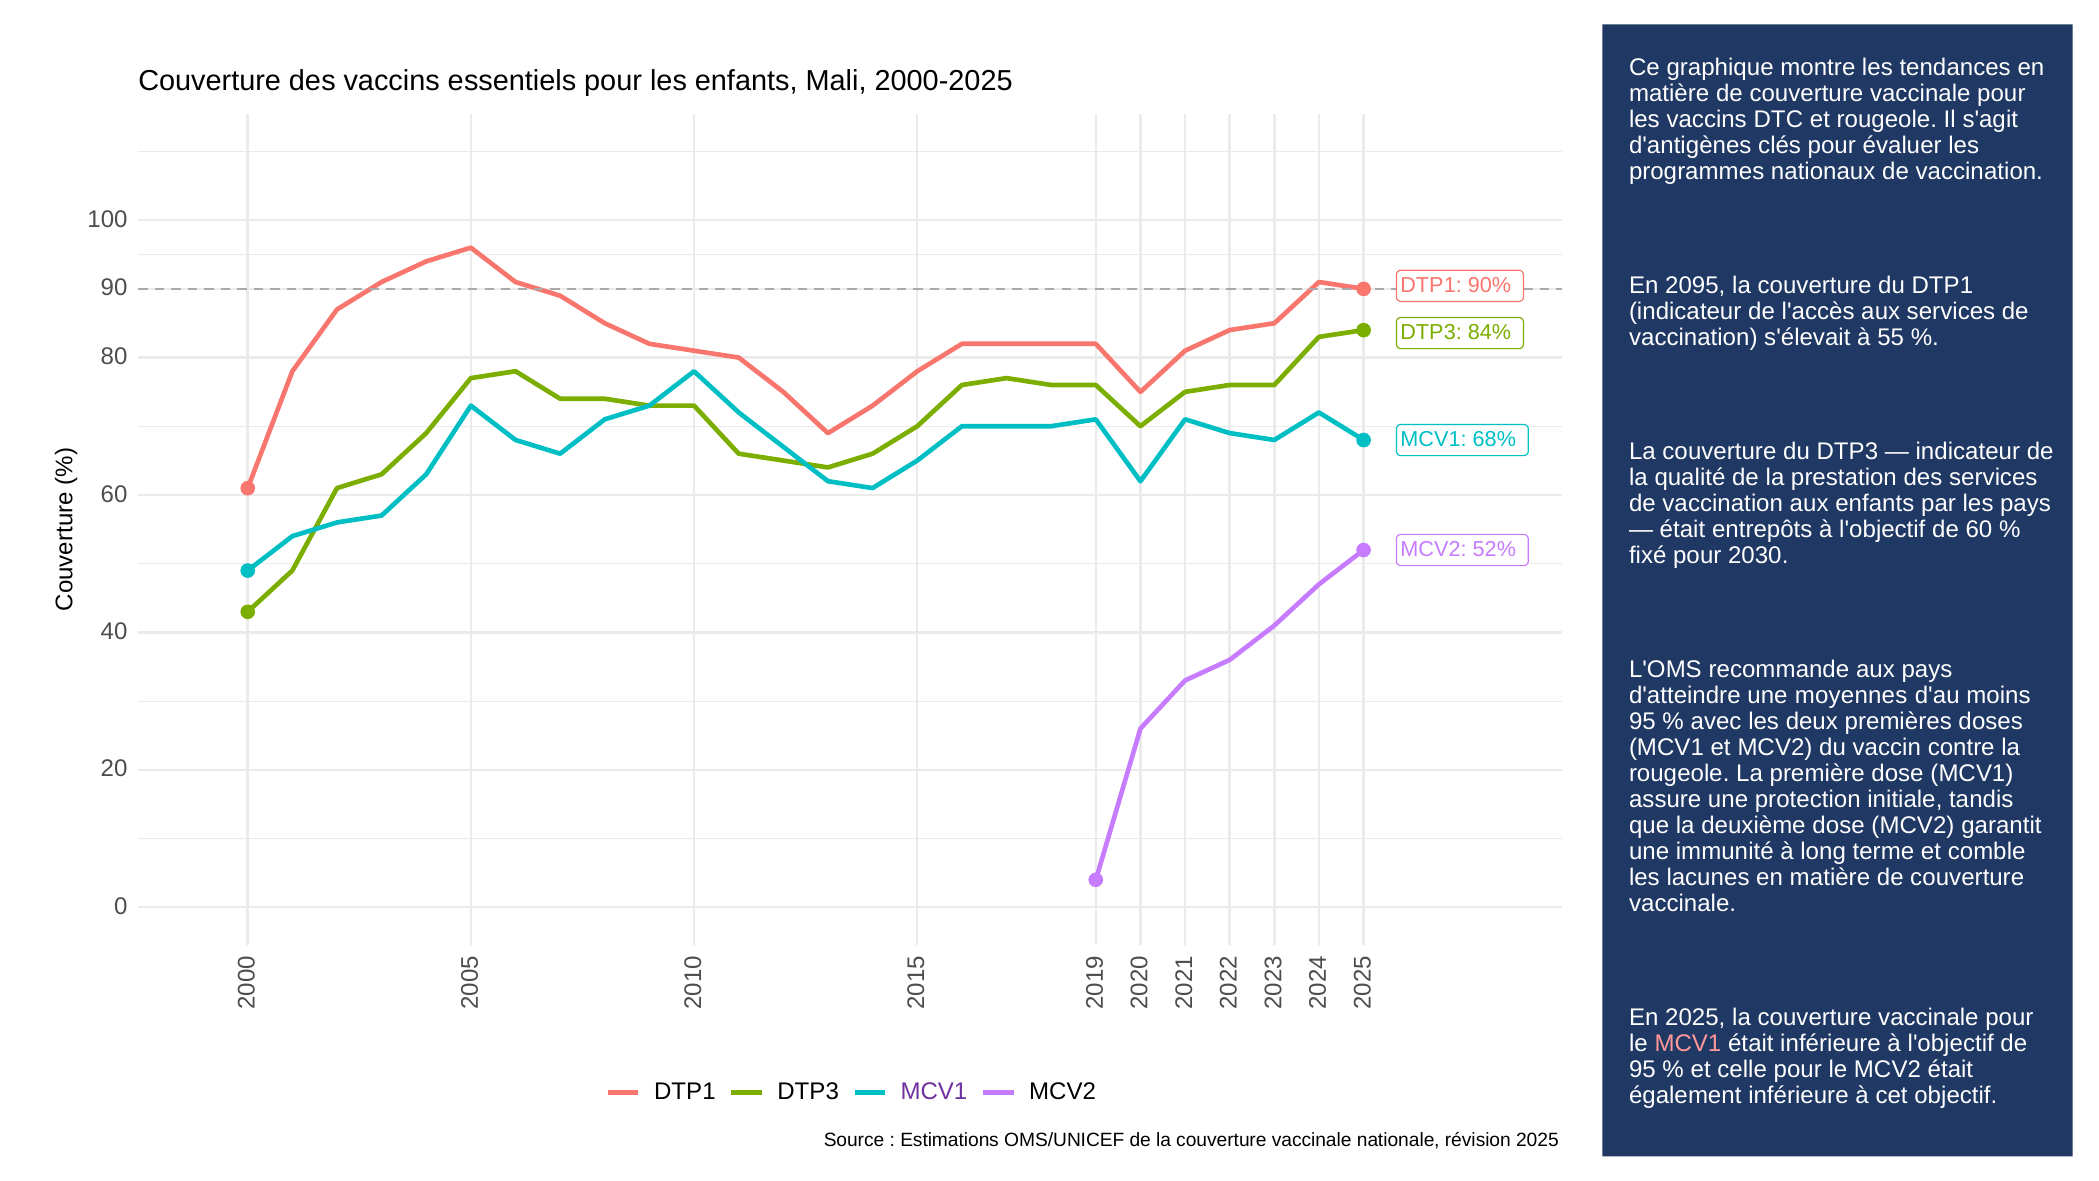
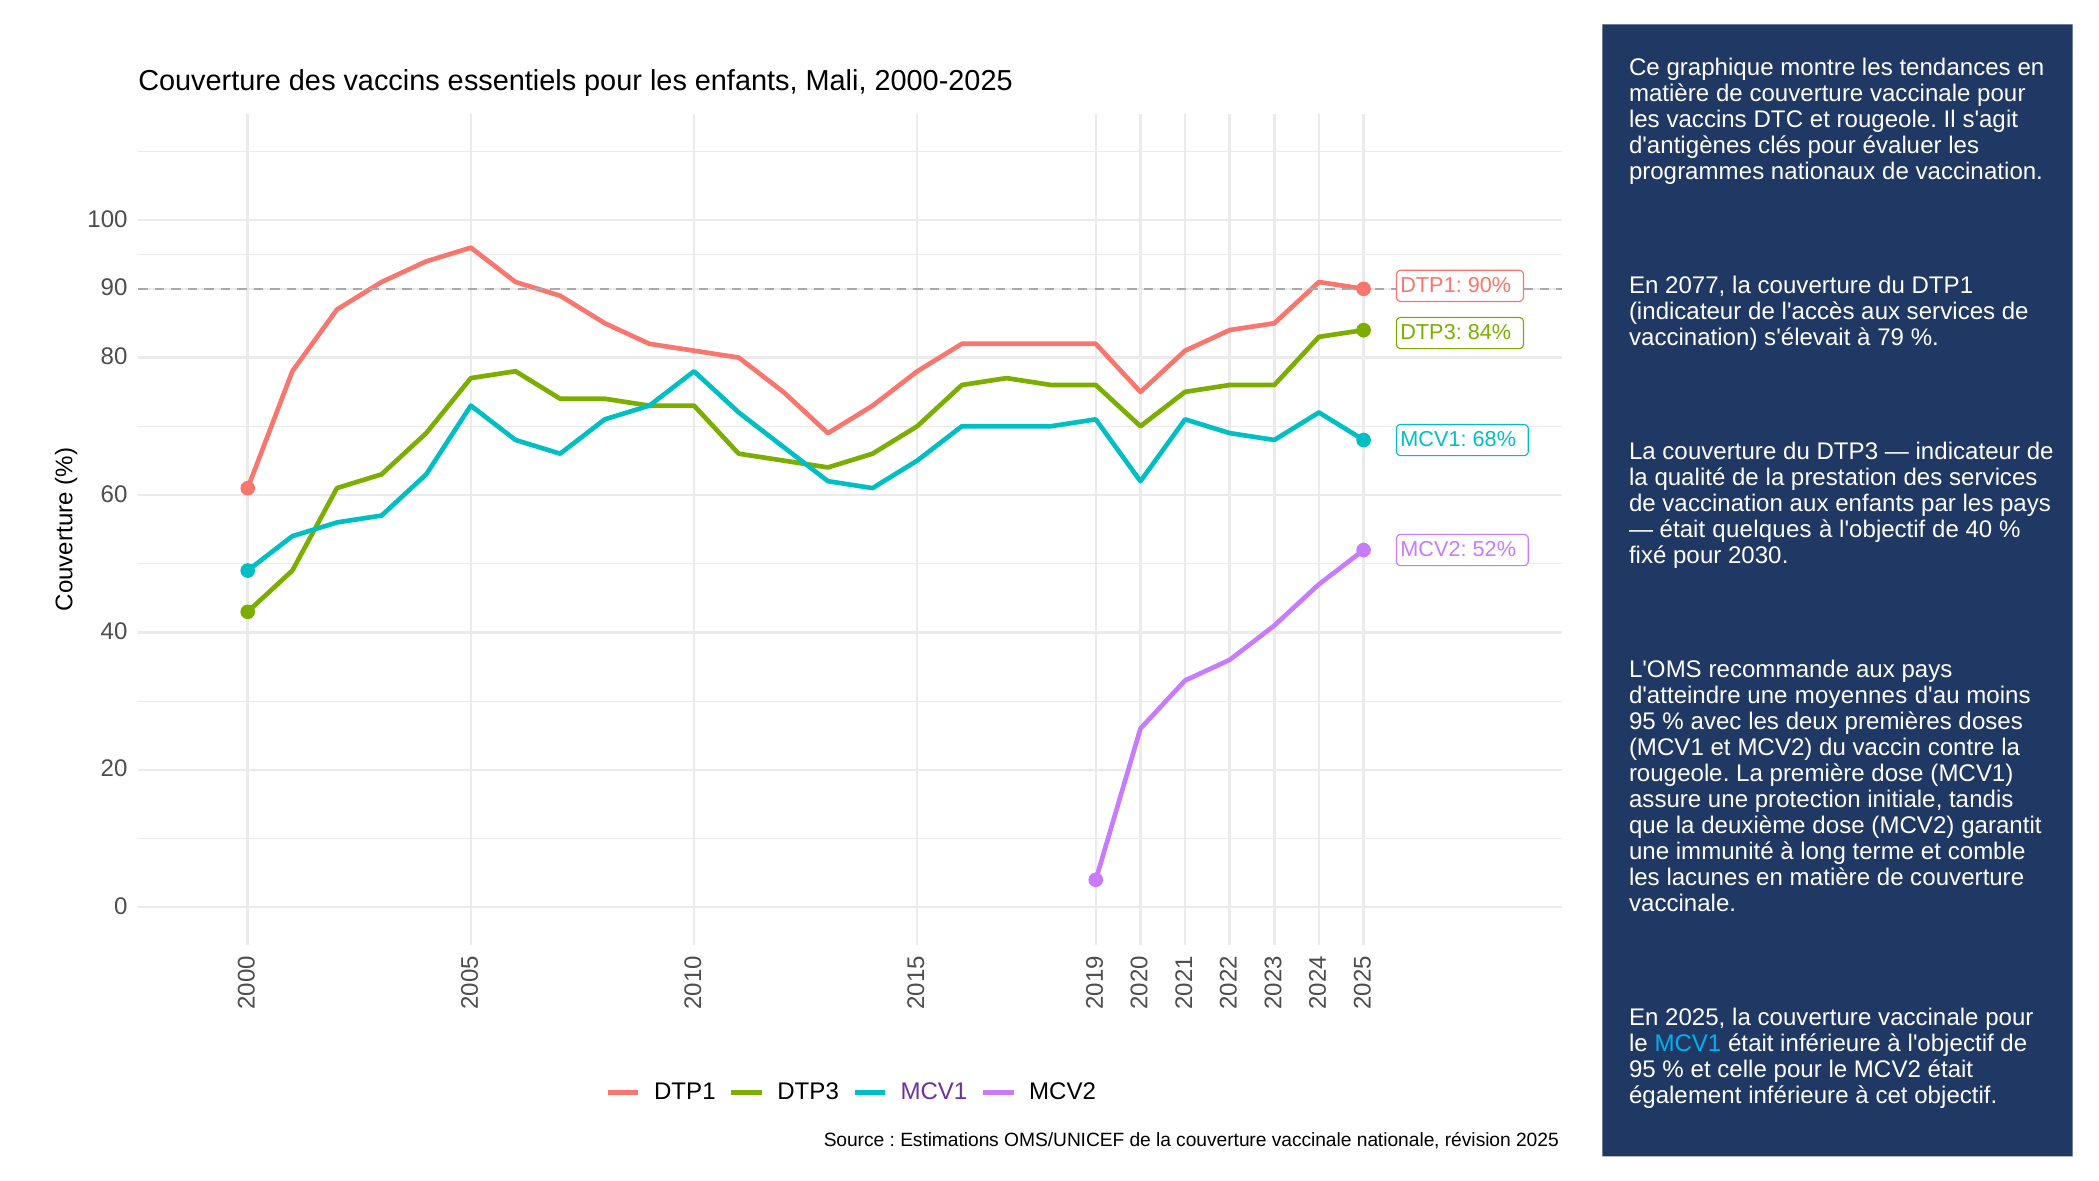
2095: 2095 -> 2077 (1695, 286)
55: 55 -> 79 (1891, 338)
entrepôts: entrepôts -> quelques (1762, 529)
de 60: 60 -> 40 (1979, 529)
MCV1 colour: pink -> light blue (1688, 1043)
